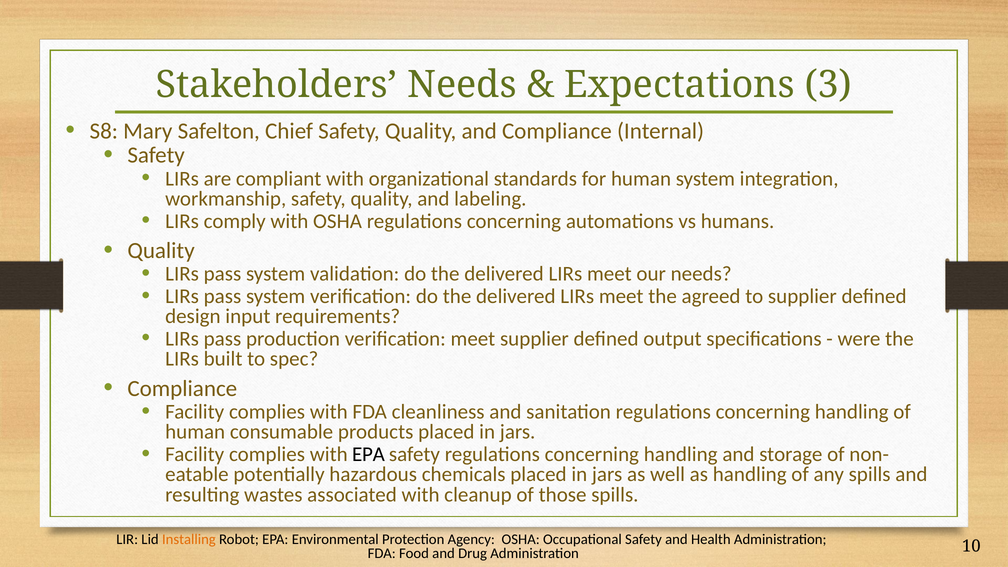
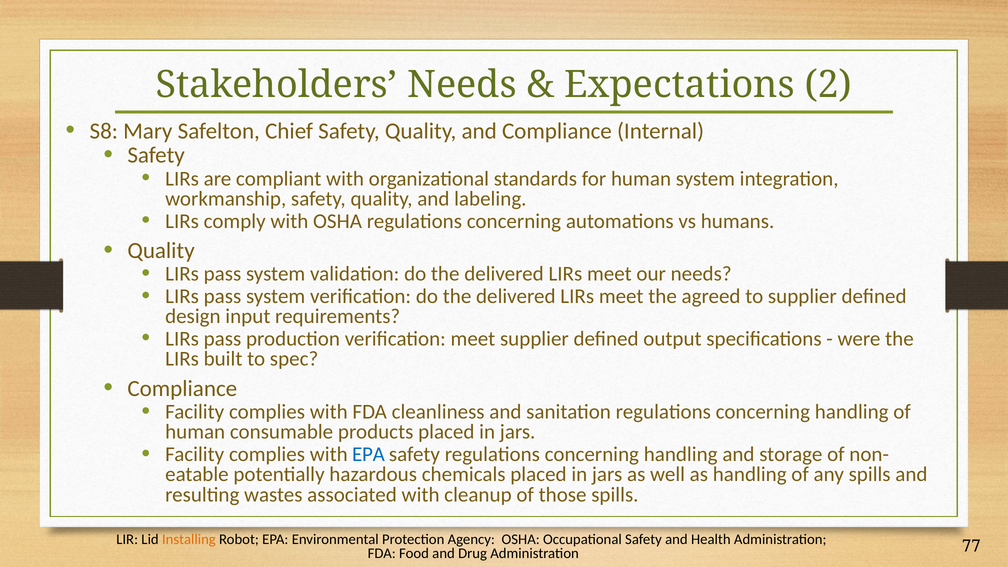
3: 3 -> 2 (828, 85)
EPA colour: black -> blue (368, 454)
10: 10 -> 77 (971, 546)
